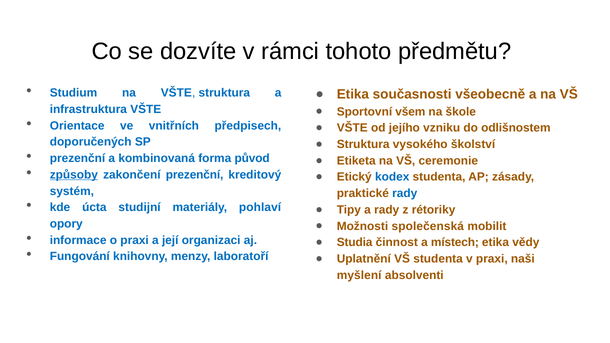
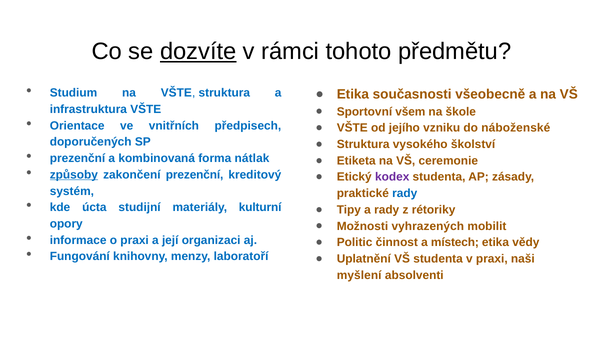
dozvíte underline: none -> present (198, 52)
odlišnostem: odlišnostem -> náboženské (516, 128)
původ: původ -> nátlak (252, 158)
kodex colour: blue -> purple (392, 177)
pohlaví: pohlaví -> kulturní (260, 208)
společenská: společenská -> vyhrazených (428, 226)
Studia: Studia -> Politic (355, 243)
